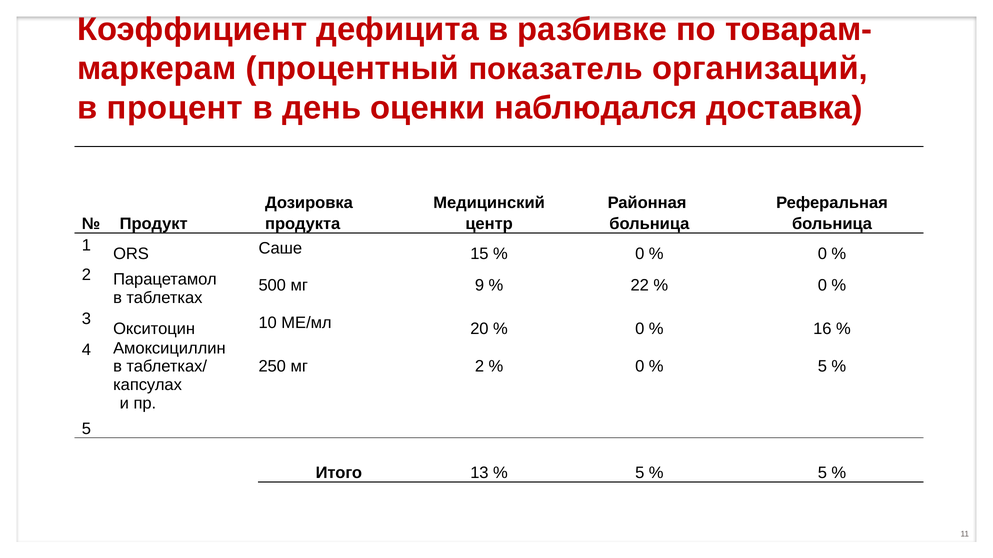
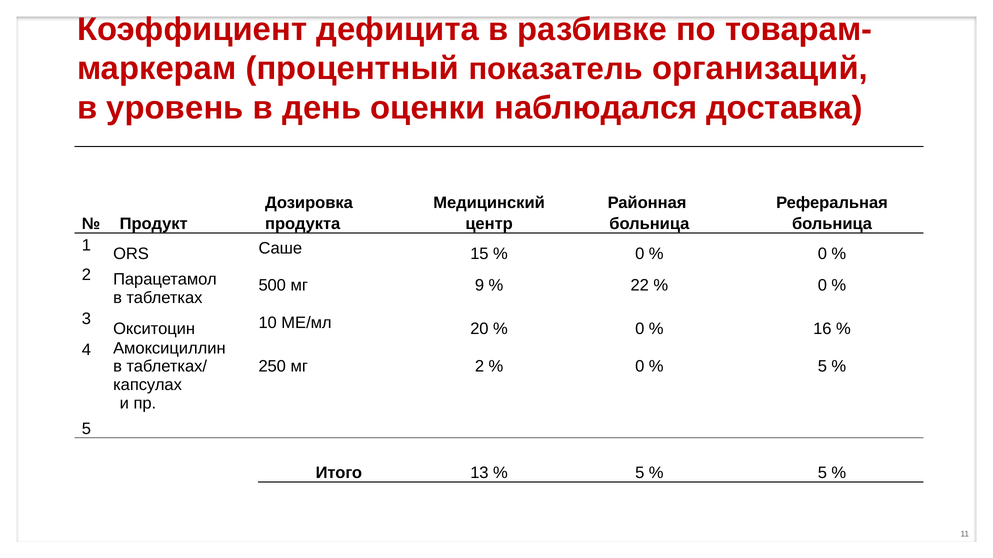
процент: процент -> уровень (175, 108)
